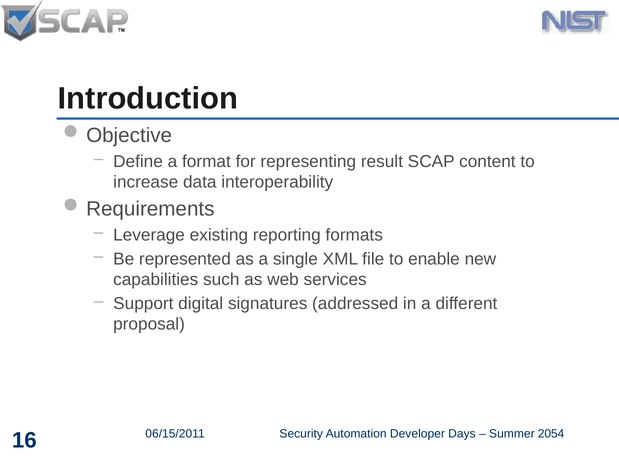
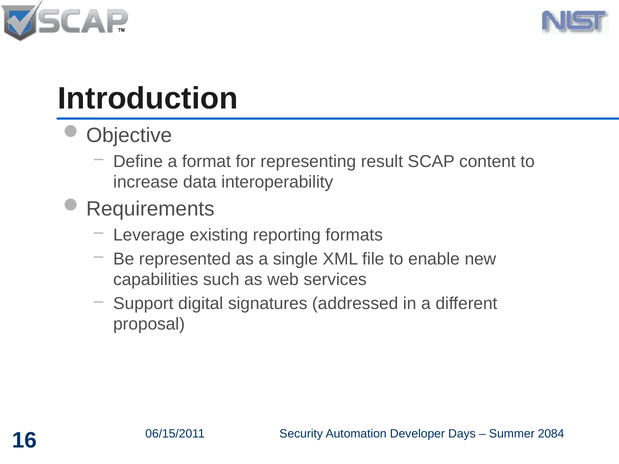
2054: 2054 -> 2084 (551, 434)
